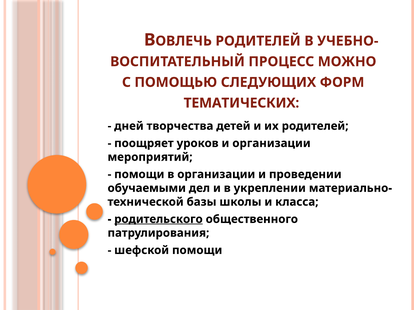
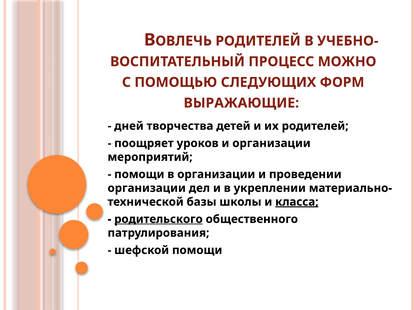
ТЕМАТИЧЕСКИХ: ТЕМАТИЧЕСКИХ -> ВЫРАЖАЮЩИЕ (241, 103)
обучаемыми: обучаемыми -> организации (147, 188)
класса underline: none -> present (297, 202)
